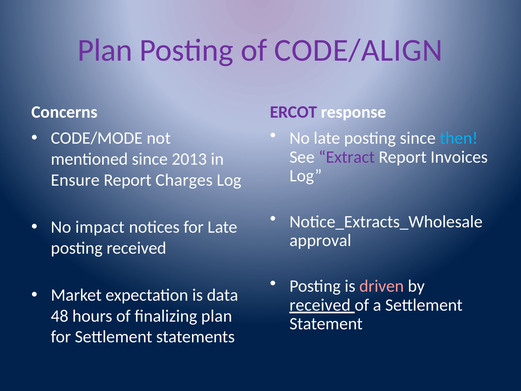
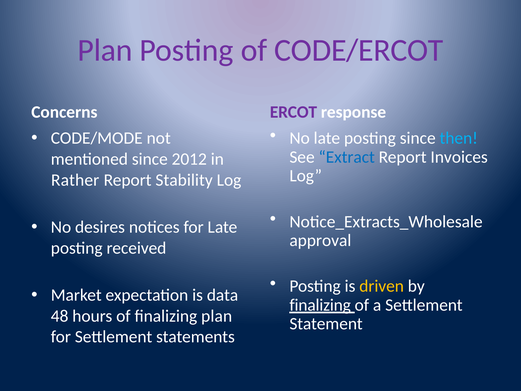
CODE/ALIGN: CODE/ALIGN -> CODE/ERCOT (359, 50)
Extract colour: purple -> blue (347, 157)
2013: 2013 -> 2012 (189, 159)
Ensure: Ensure -> Rather (75, 180)
Charges: Charges -> Stability (184, 180)
impact: impact -> desires (100, 227)
driven colour: pink -> yellow (382, 286)
received: received -> finalizing (320, 305)
